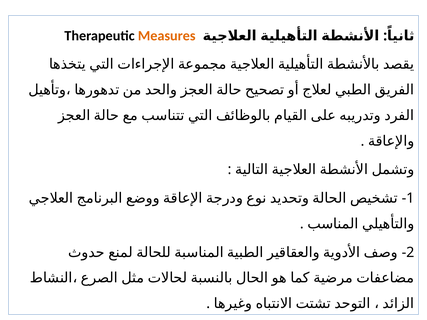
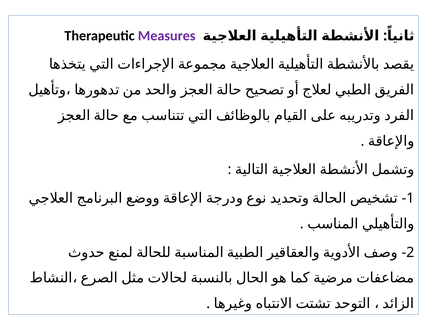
Measures colour: orange -> purple (167, 36)
